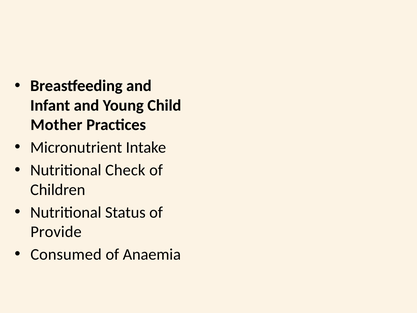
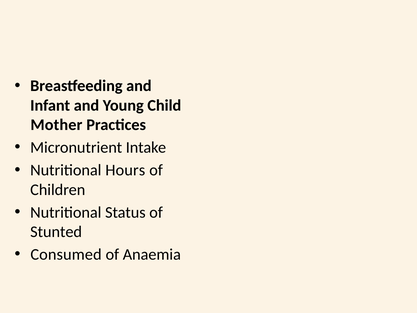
Check: Check -> Hours (125, 170)
Provide: Provide -> Stunted (56, 232)
